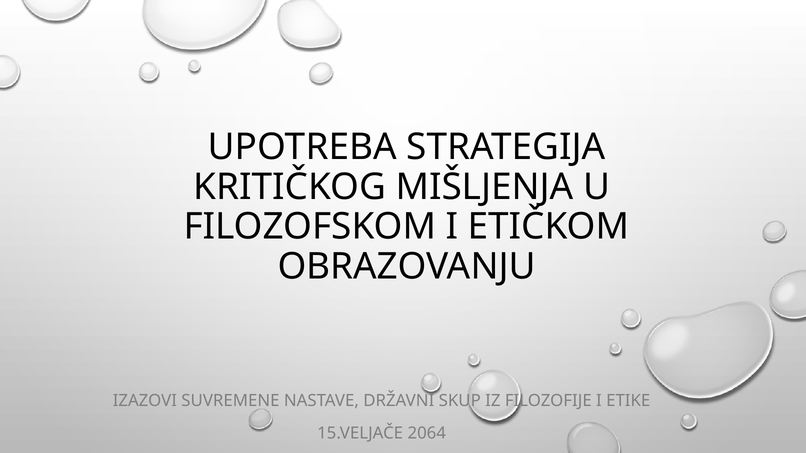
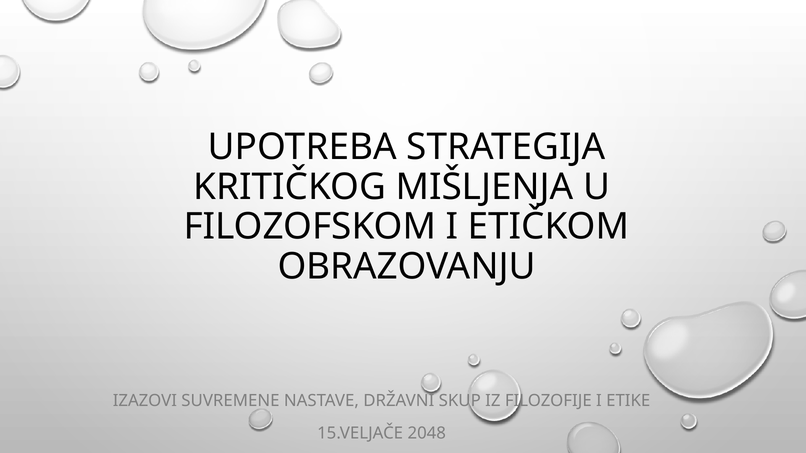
2064: 2064 -> 2048 (427, 434)
